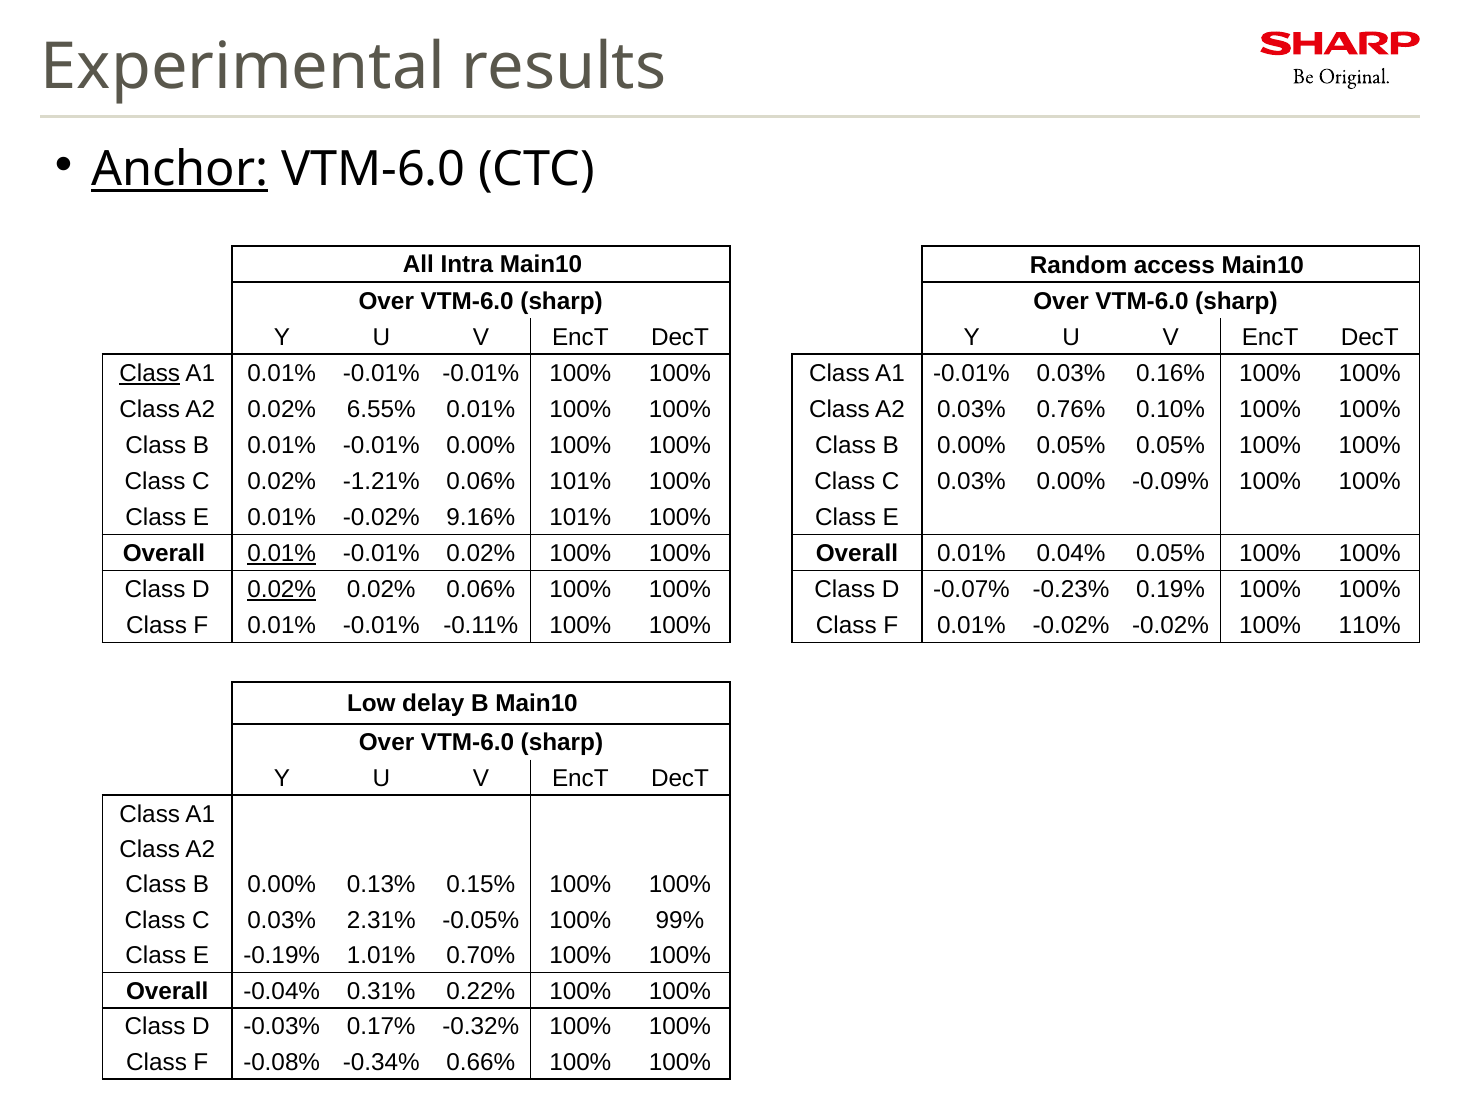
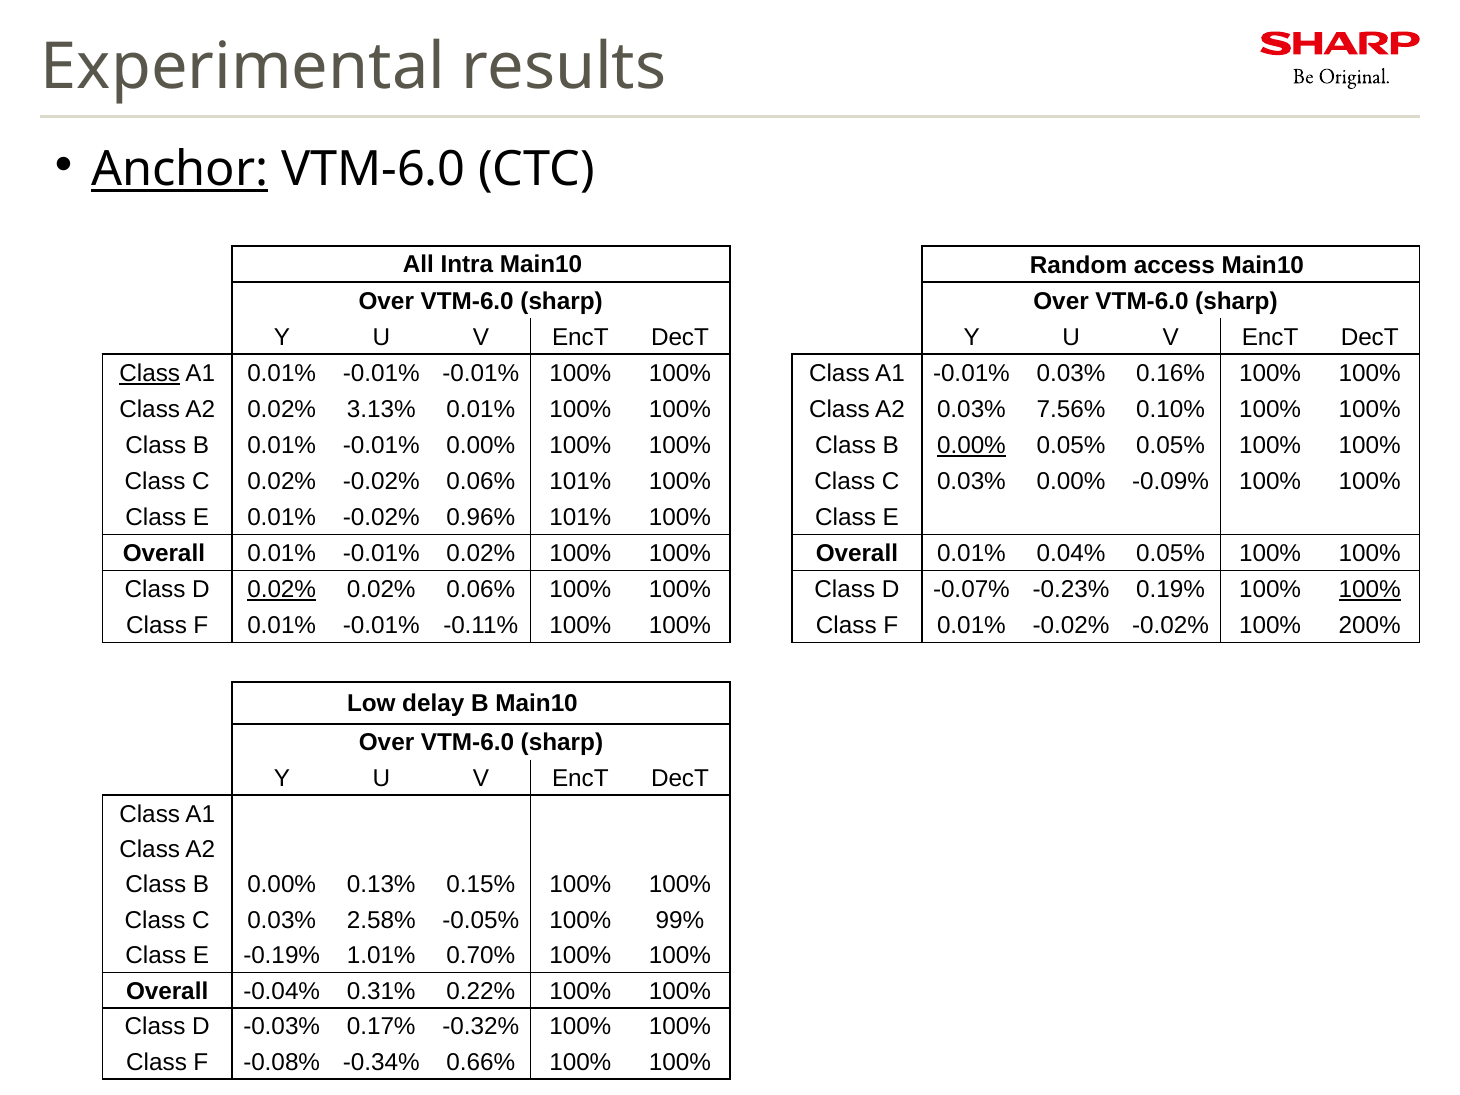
6.55%: 6.55% -> 3.13% (381, 410)
0.76%: 0.76% -> 7.56% (1071, 410)
0.00% underline: none -> present (971, 446)
0.02% -1.21%: -1.21% -> -0.02% (381, 482)
9.16%: 9.16% -> 0.96% (481, 518)
0.01% underline: present -> none (282, 554)
100% underline: none -> present (1370, 590)
110%: 110% -> 200% (1370, 626)
2.31%: 2.31% -> 2.58% (381, 920)
